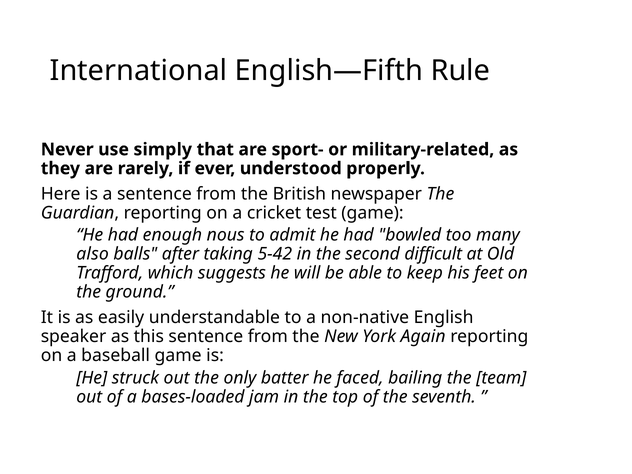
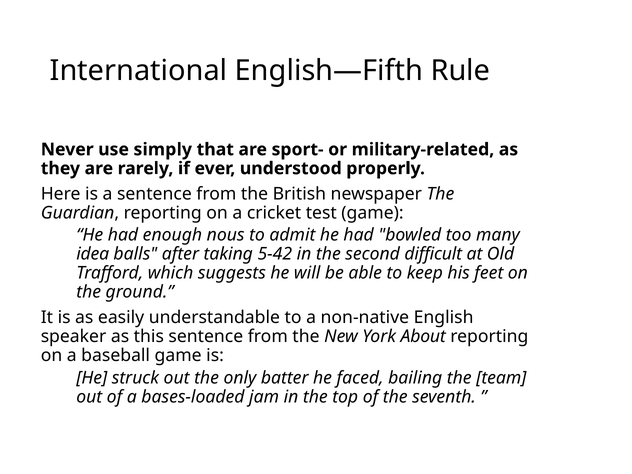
also: also -> idea (93, 254)
Again: Again -> About (423, 337)
